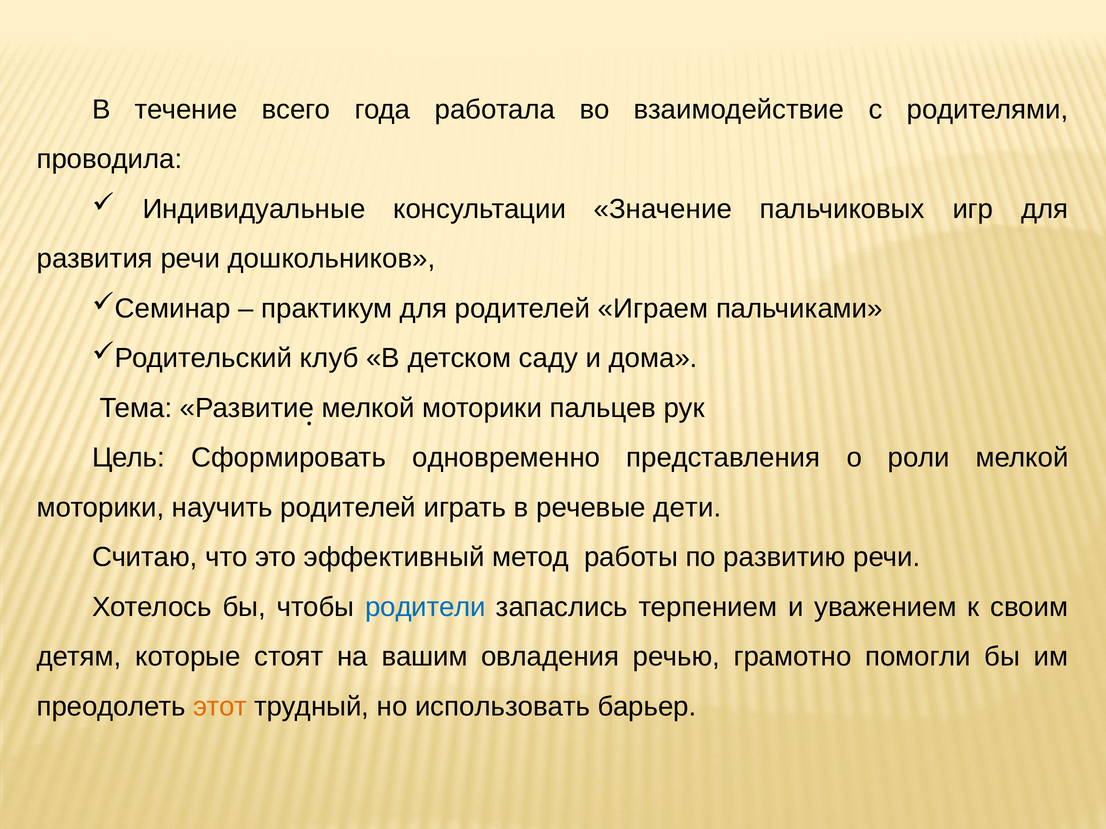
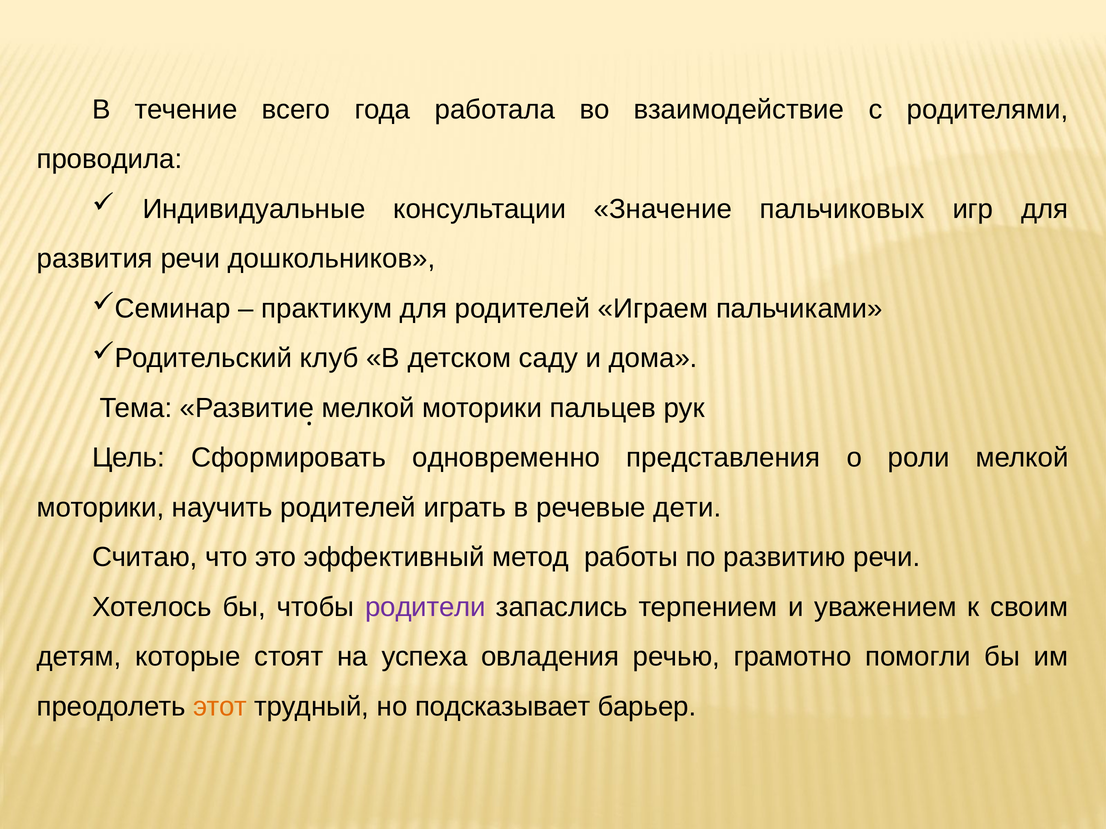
родители colour: blue -> purple (425, 607)
вашим: вашим -> успеха (425, 657)
использовать: использовать -> подсказывает (503, 707)
